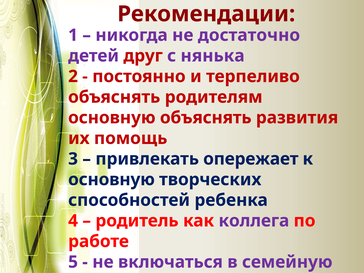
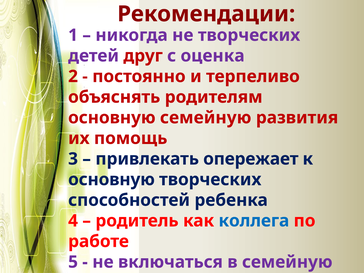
не достаточно: достаточно -> творческих (249, 35)
нянька: нянька -> оценка (213, 56)
основную объяснять: объяснять -> семейную (206, 118)
коллега colour: purple -> blue (254, 221)
